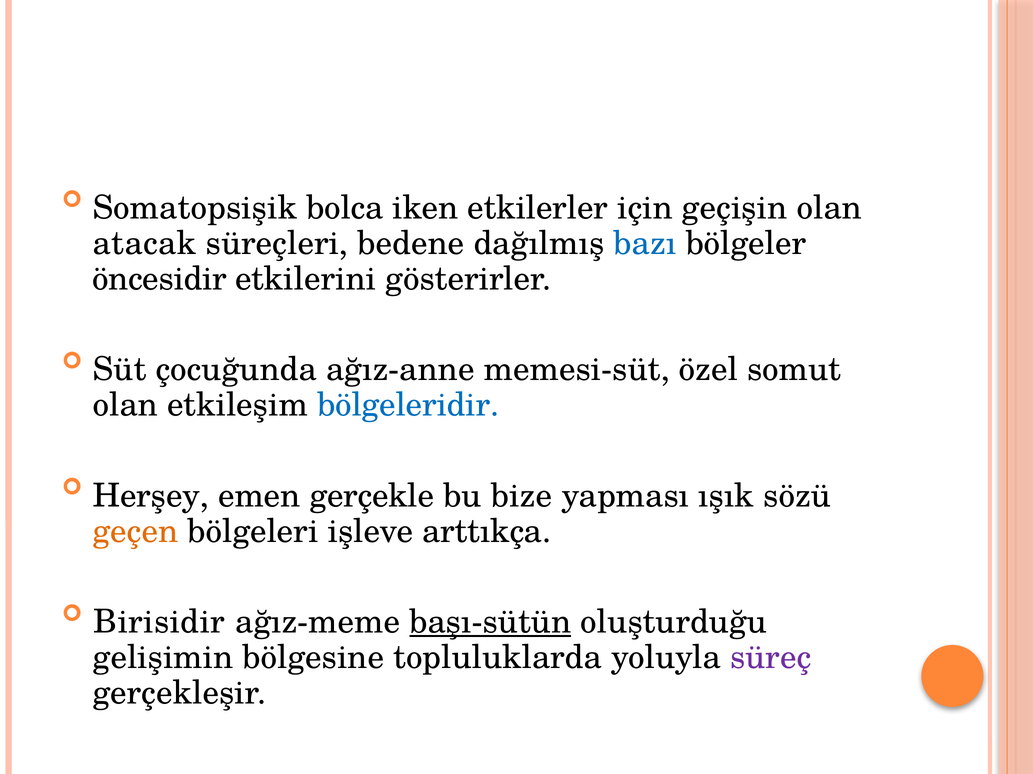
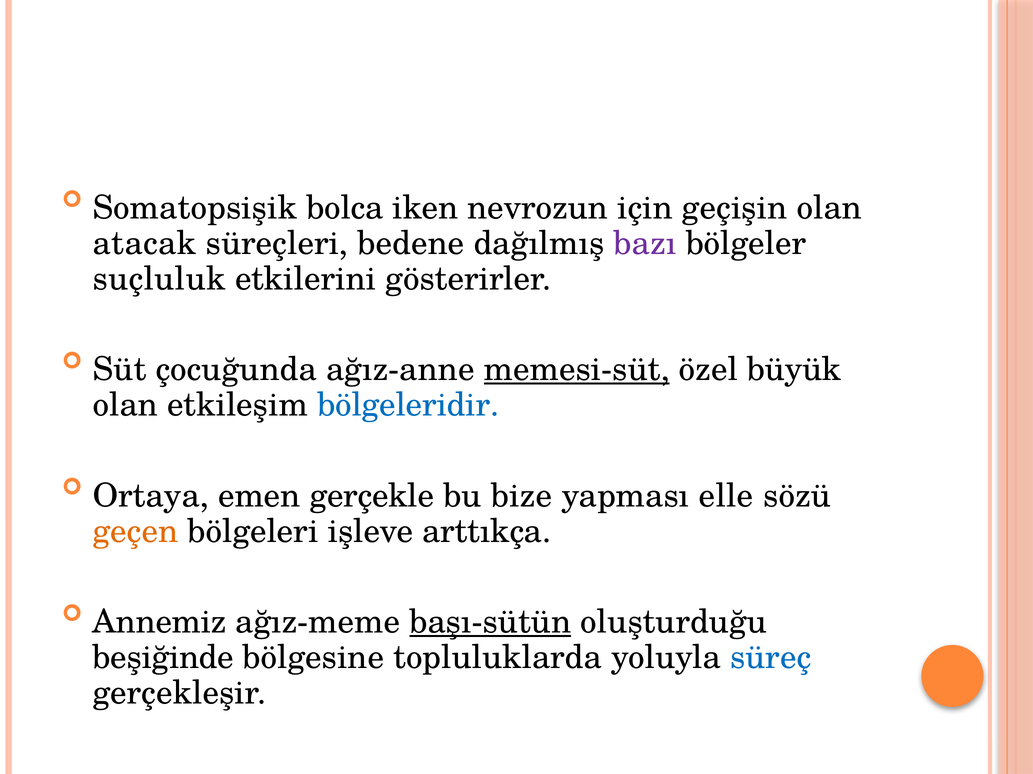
etkilerler: etkilerler -> nevrozun (538, 208)
bazı colour: blue -> purple (645, 244)
öncesidir: öncesidir -> suçluluk (159, 279)
memesi-süt underline: none -> present (577, 370)
somut: somut -> büyük (794, 370)
Herşey: Herşey -> Ortaya (151, 496)
ışık: ışık -> elle (726, 496)
Birisidir: Birisidir -> Annemiz (160, 622)
gelişimin: gelişimin -> beşiğinde (163, 658)
süreç colour: purple -> blue (771, 658)
